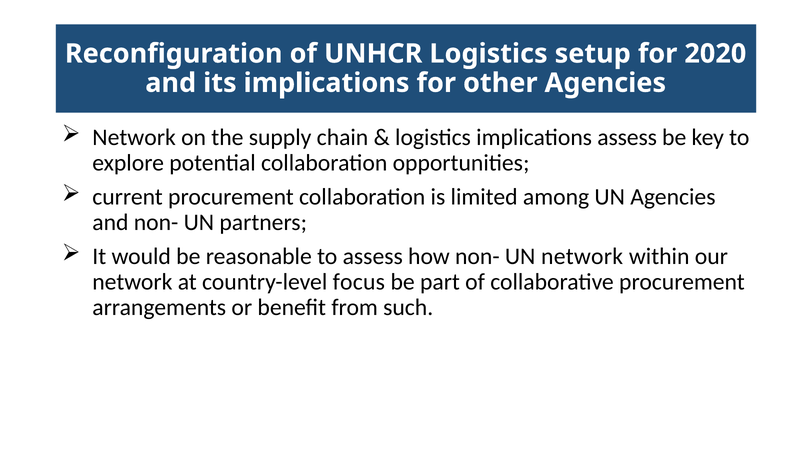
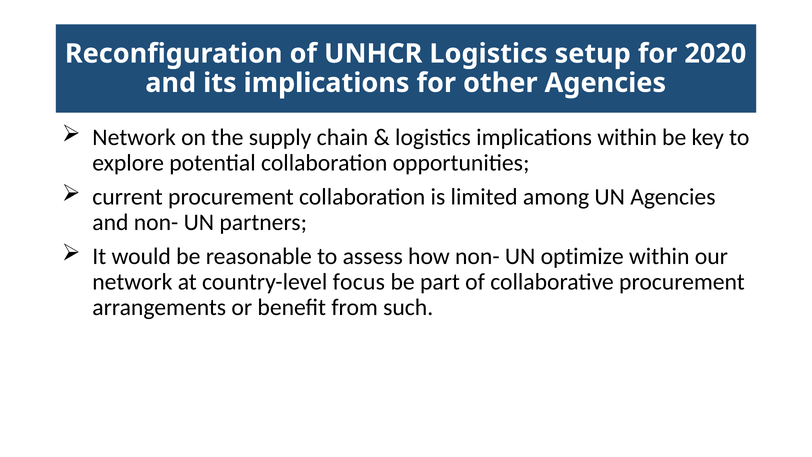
implications assess: assess -> within (627, 137)
UN network: network -> optimize (582, 256)
